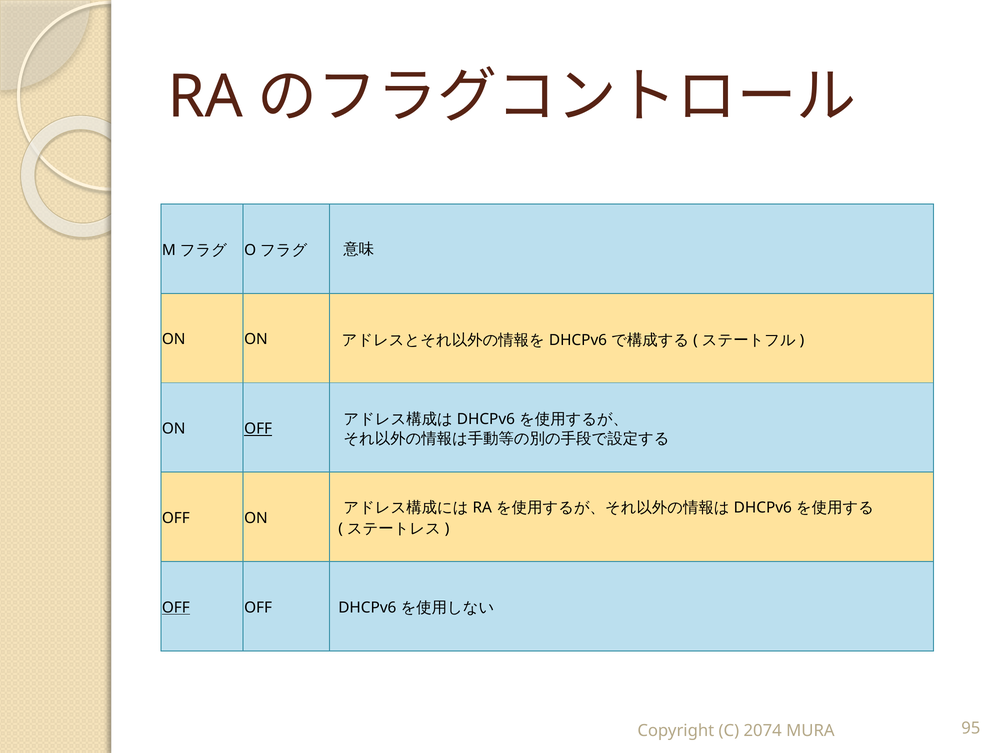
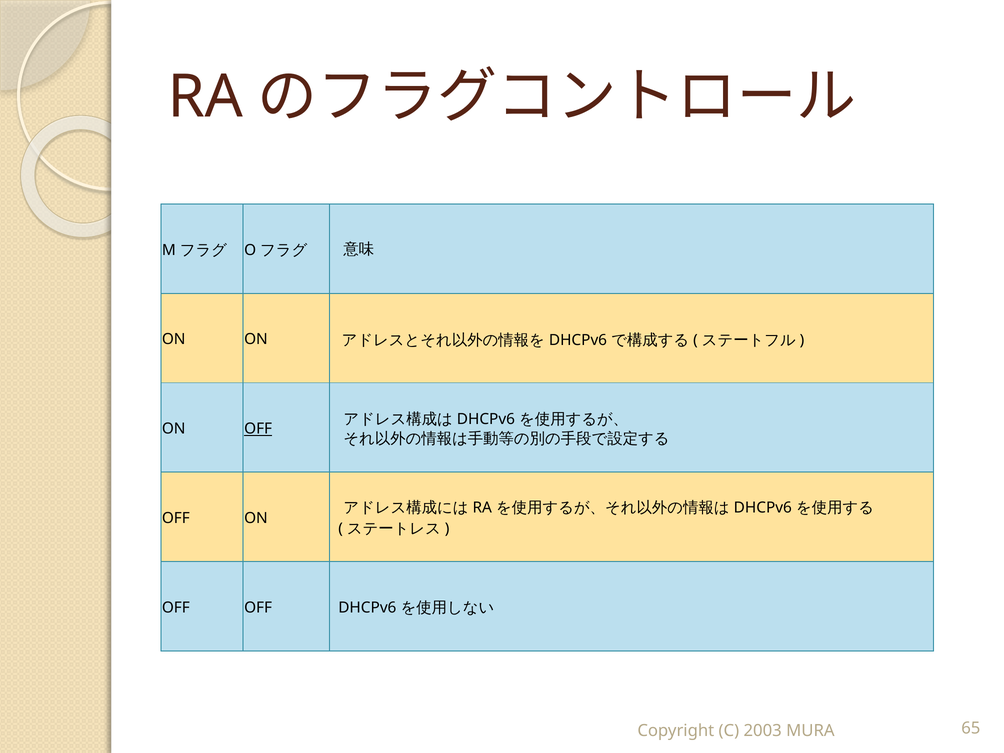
OFF underline: present -> none (176, 608)
2074: 2074 -> 2003 (763, 731)
95: 95 -> 65 (971, 728)
